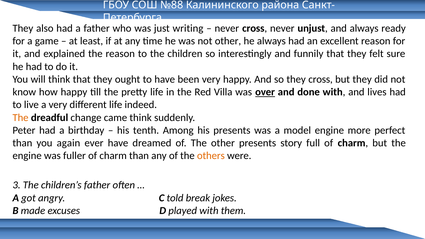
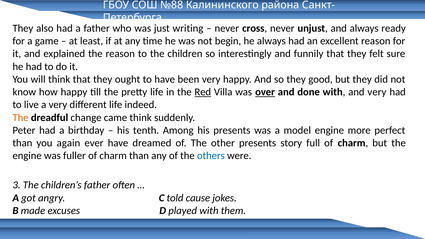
not other: other -> begin (228, 41)
they cross: cross -> good (321, 79)
Red underline: none -> present (203, 92)
and lives: lives -> very (377, 92)
others colour: orange -> blue (211, 156)
break: break -> cause (198, 198)
